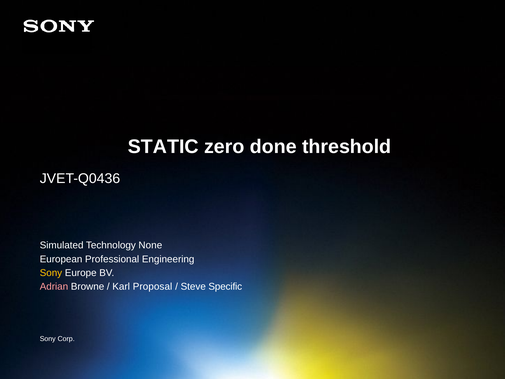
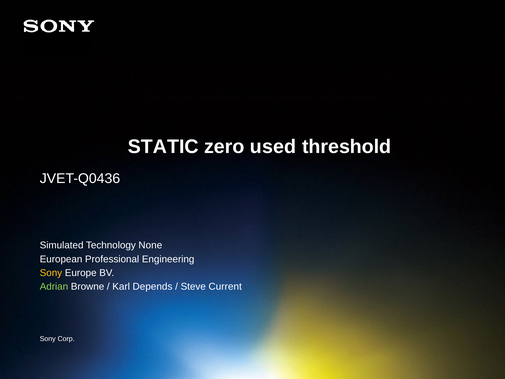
done: done -> used (273, 147)
Adrian colour: pink -> light green (54, 286)
Proposal: Proposal -> Depends (153, 286)
Specific: Specific -> Current (225, 286)
